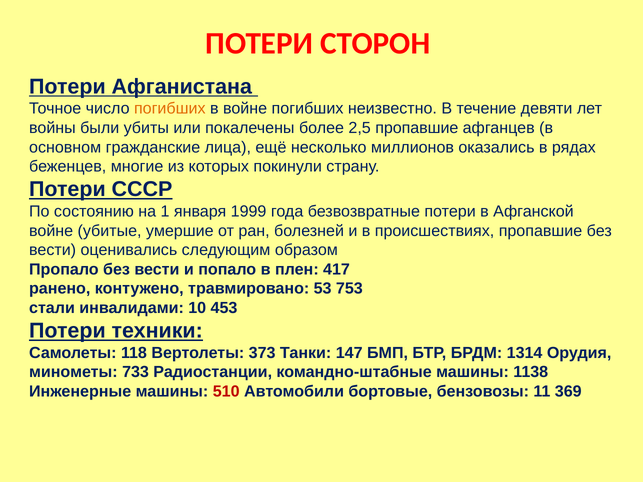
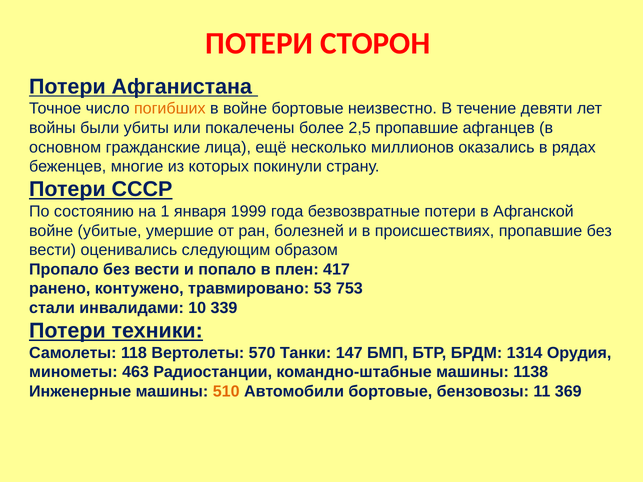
войне погибших: погибших -> бортовые (308, 109)
453: 453 -> 339 (224, 308)
373: 373 -> 570 (262, 353)
733: 733 -> 463 (136, 372)
510 colour: red -> orange (226, 392)
